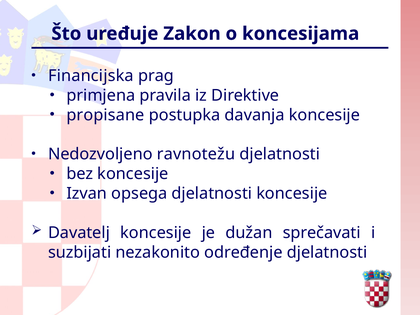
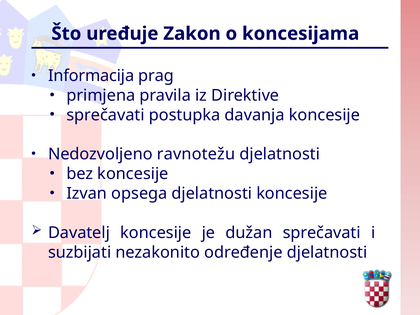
Financijska: Financijska -> Informacija (91, 76)
propisane: propisane -> sprečavati (106, 115)
